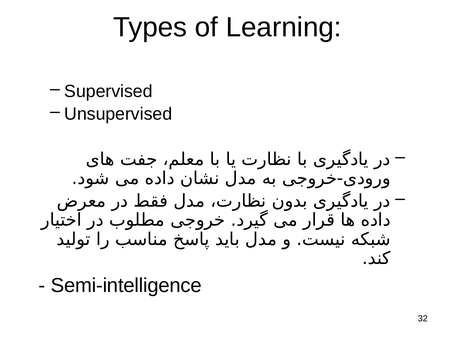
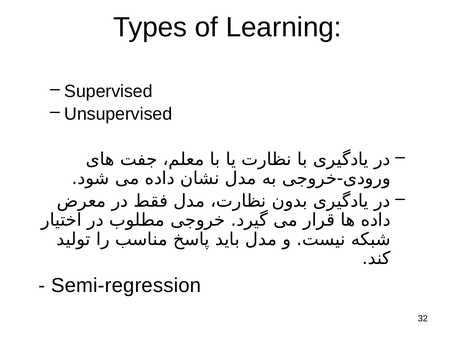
Semi-intelligence: Semi-intelligence -> Semi-regression (126, 286)
